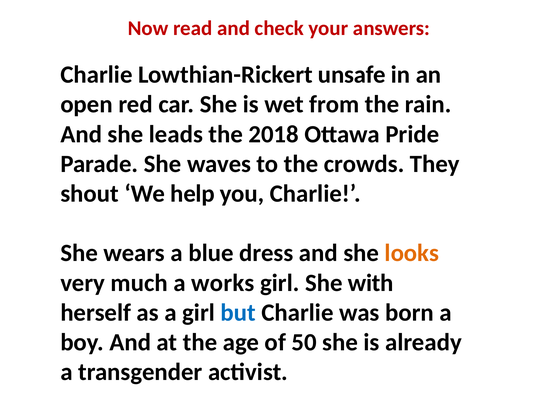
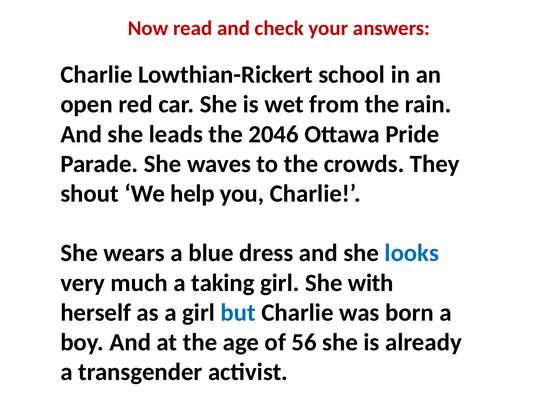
unsafe: unsafe -> school (352, 75)
2018: 2018 -> 2046 (274, 134)
looks colour: orange -> blue (412, 253)
works: works -> taking (223, 283)
50: 50 -> 56 (304, 343)
